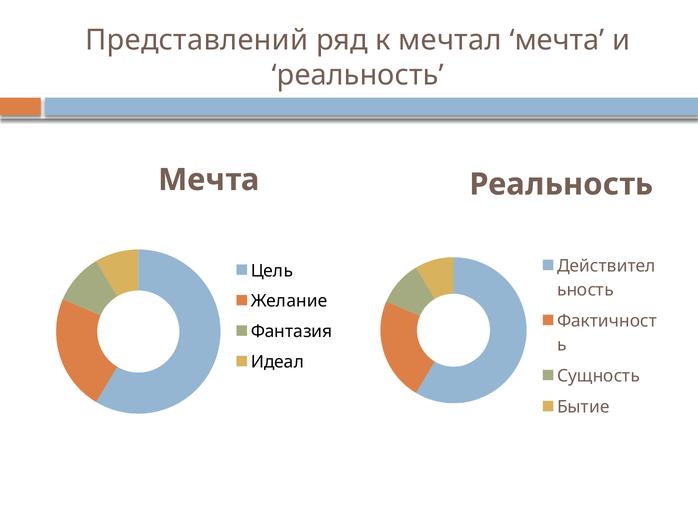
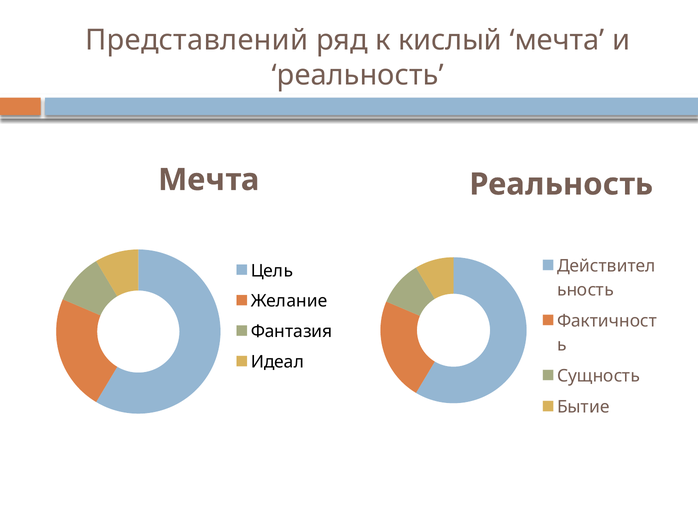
мечтал: мечтал -> кислый (450, 40)
